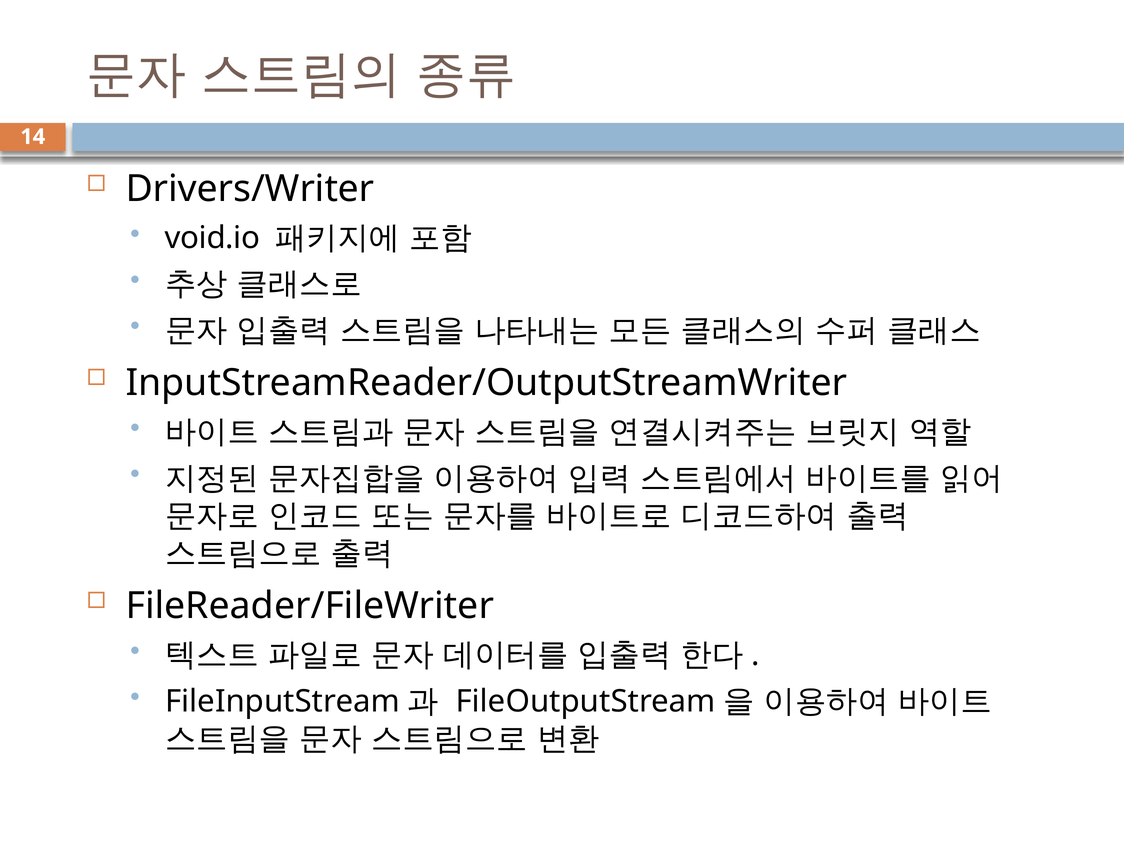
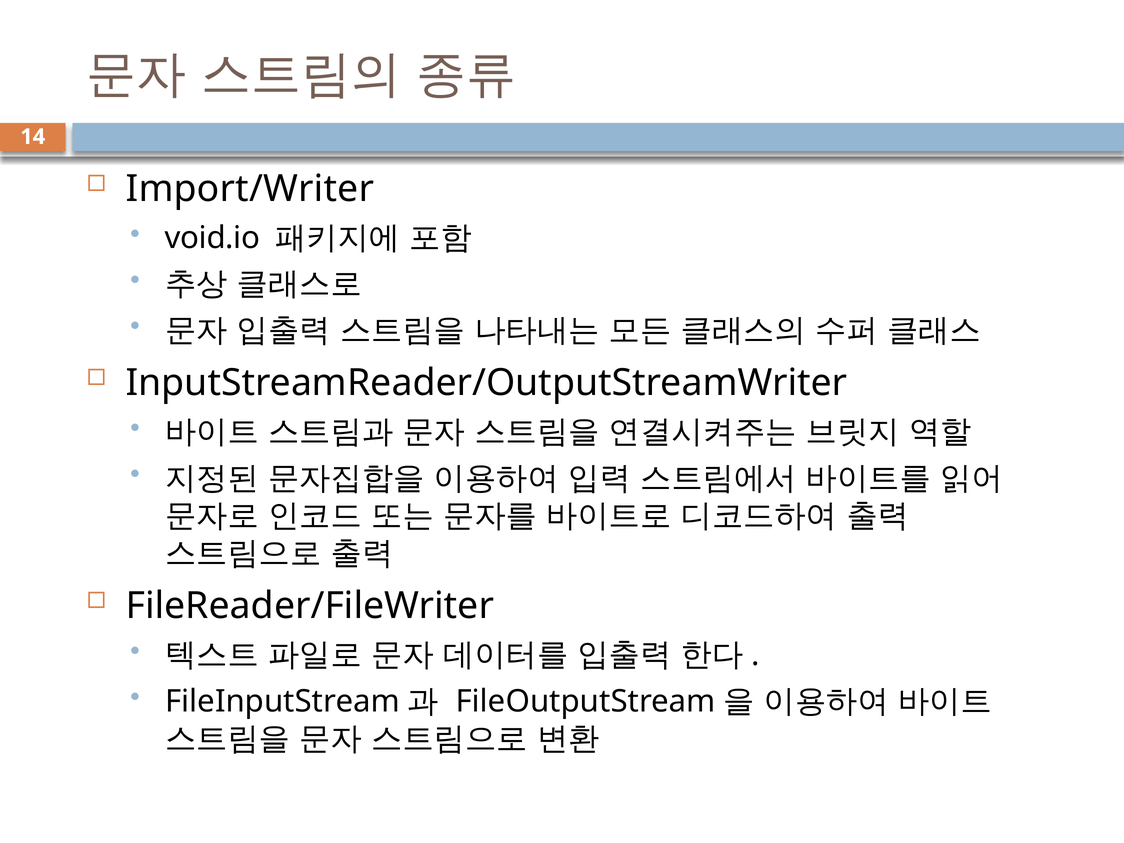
Drivers/Writer: Drivers/Writer -> Import/Writer (250, 189)
